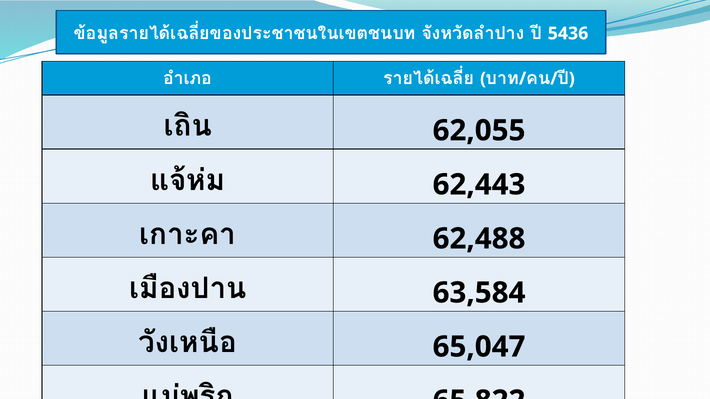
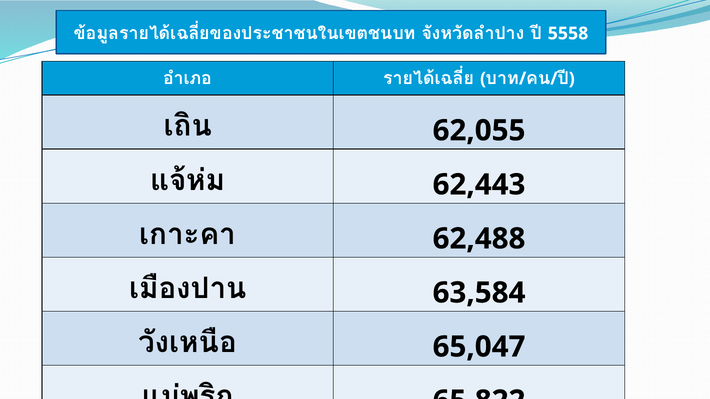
5436: 5436 -> 5558 (568, 33)
